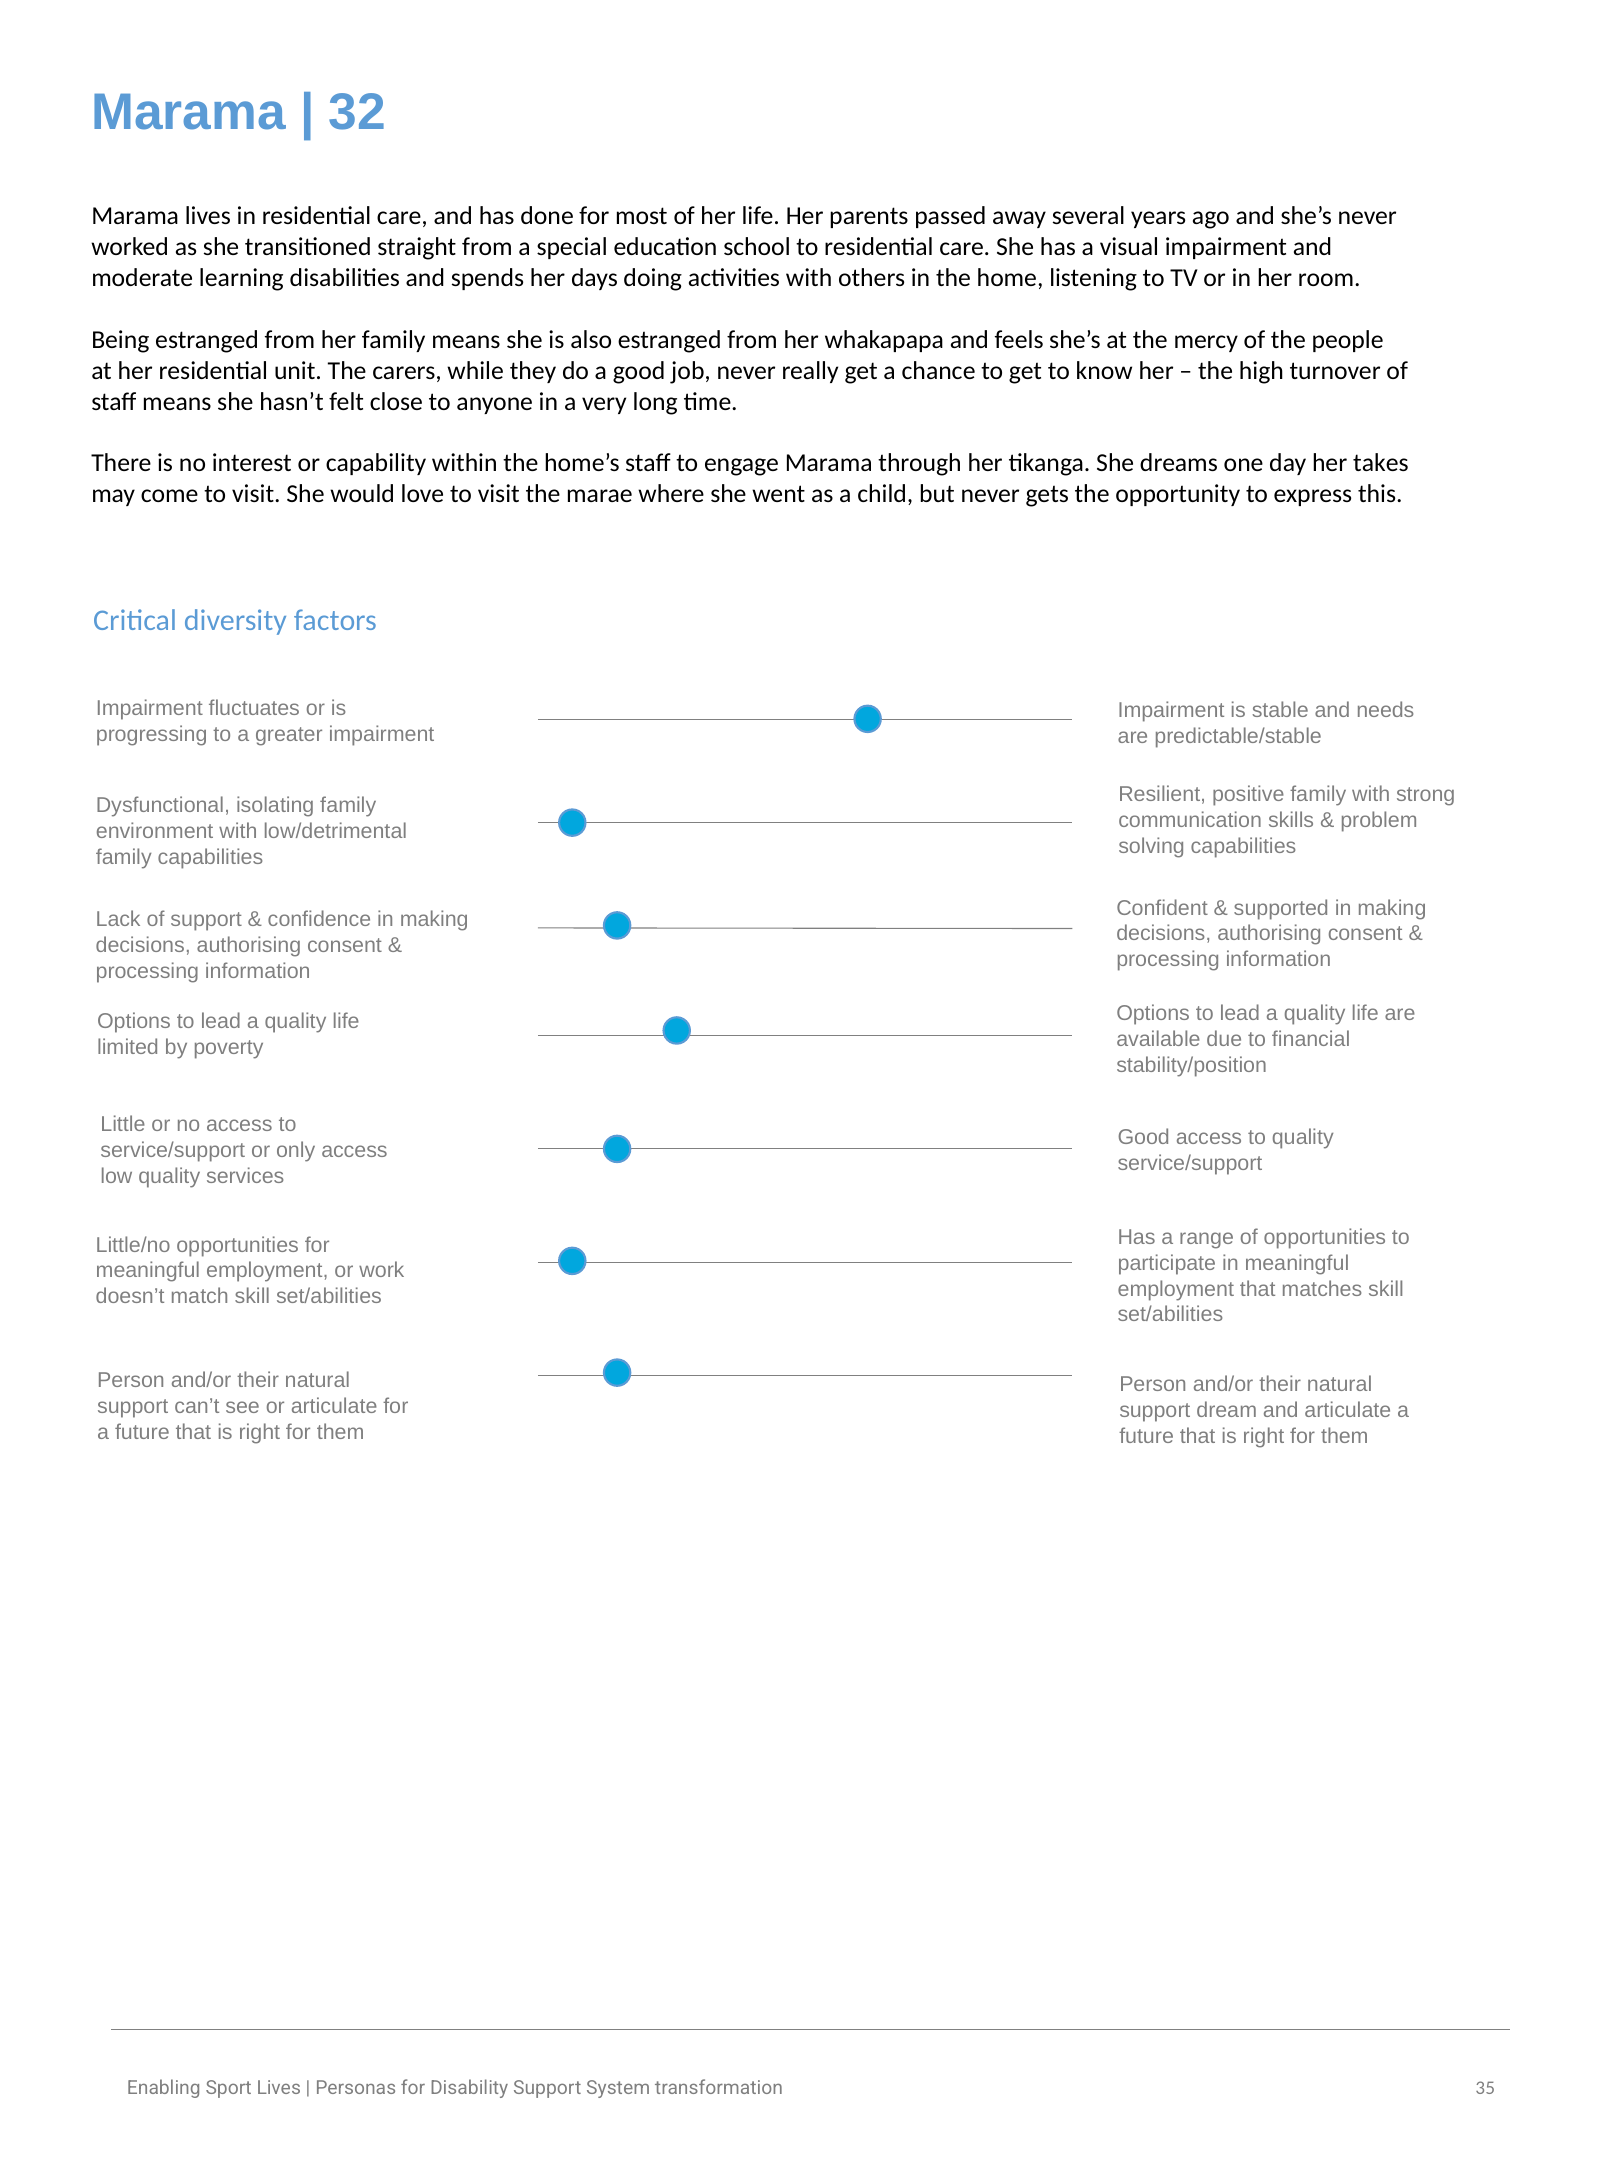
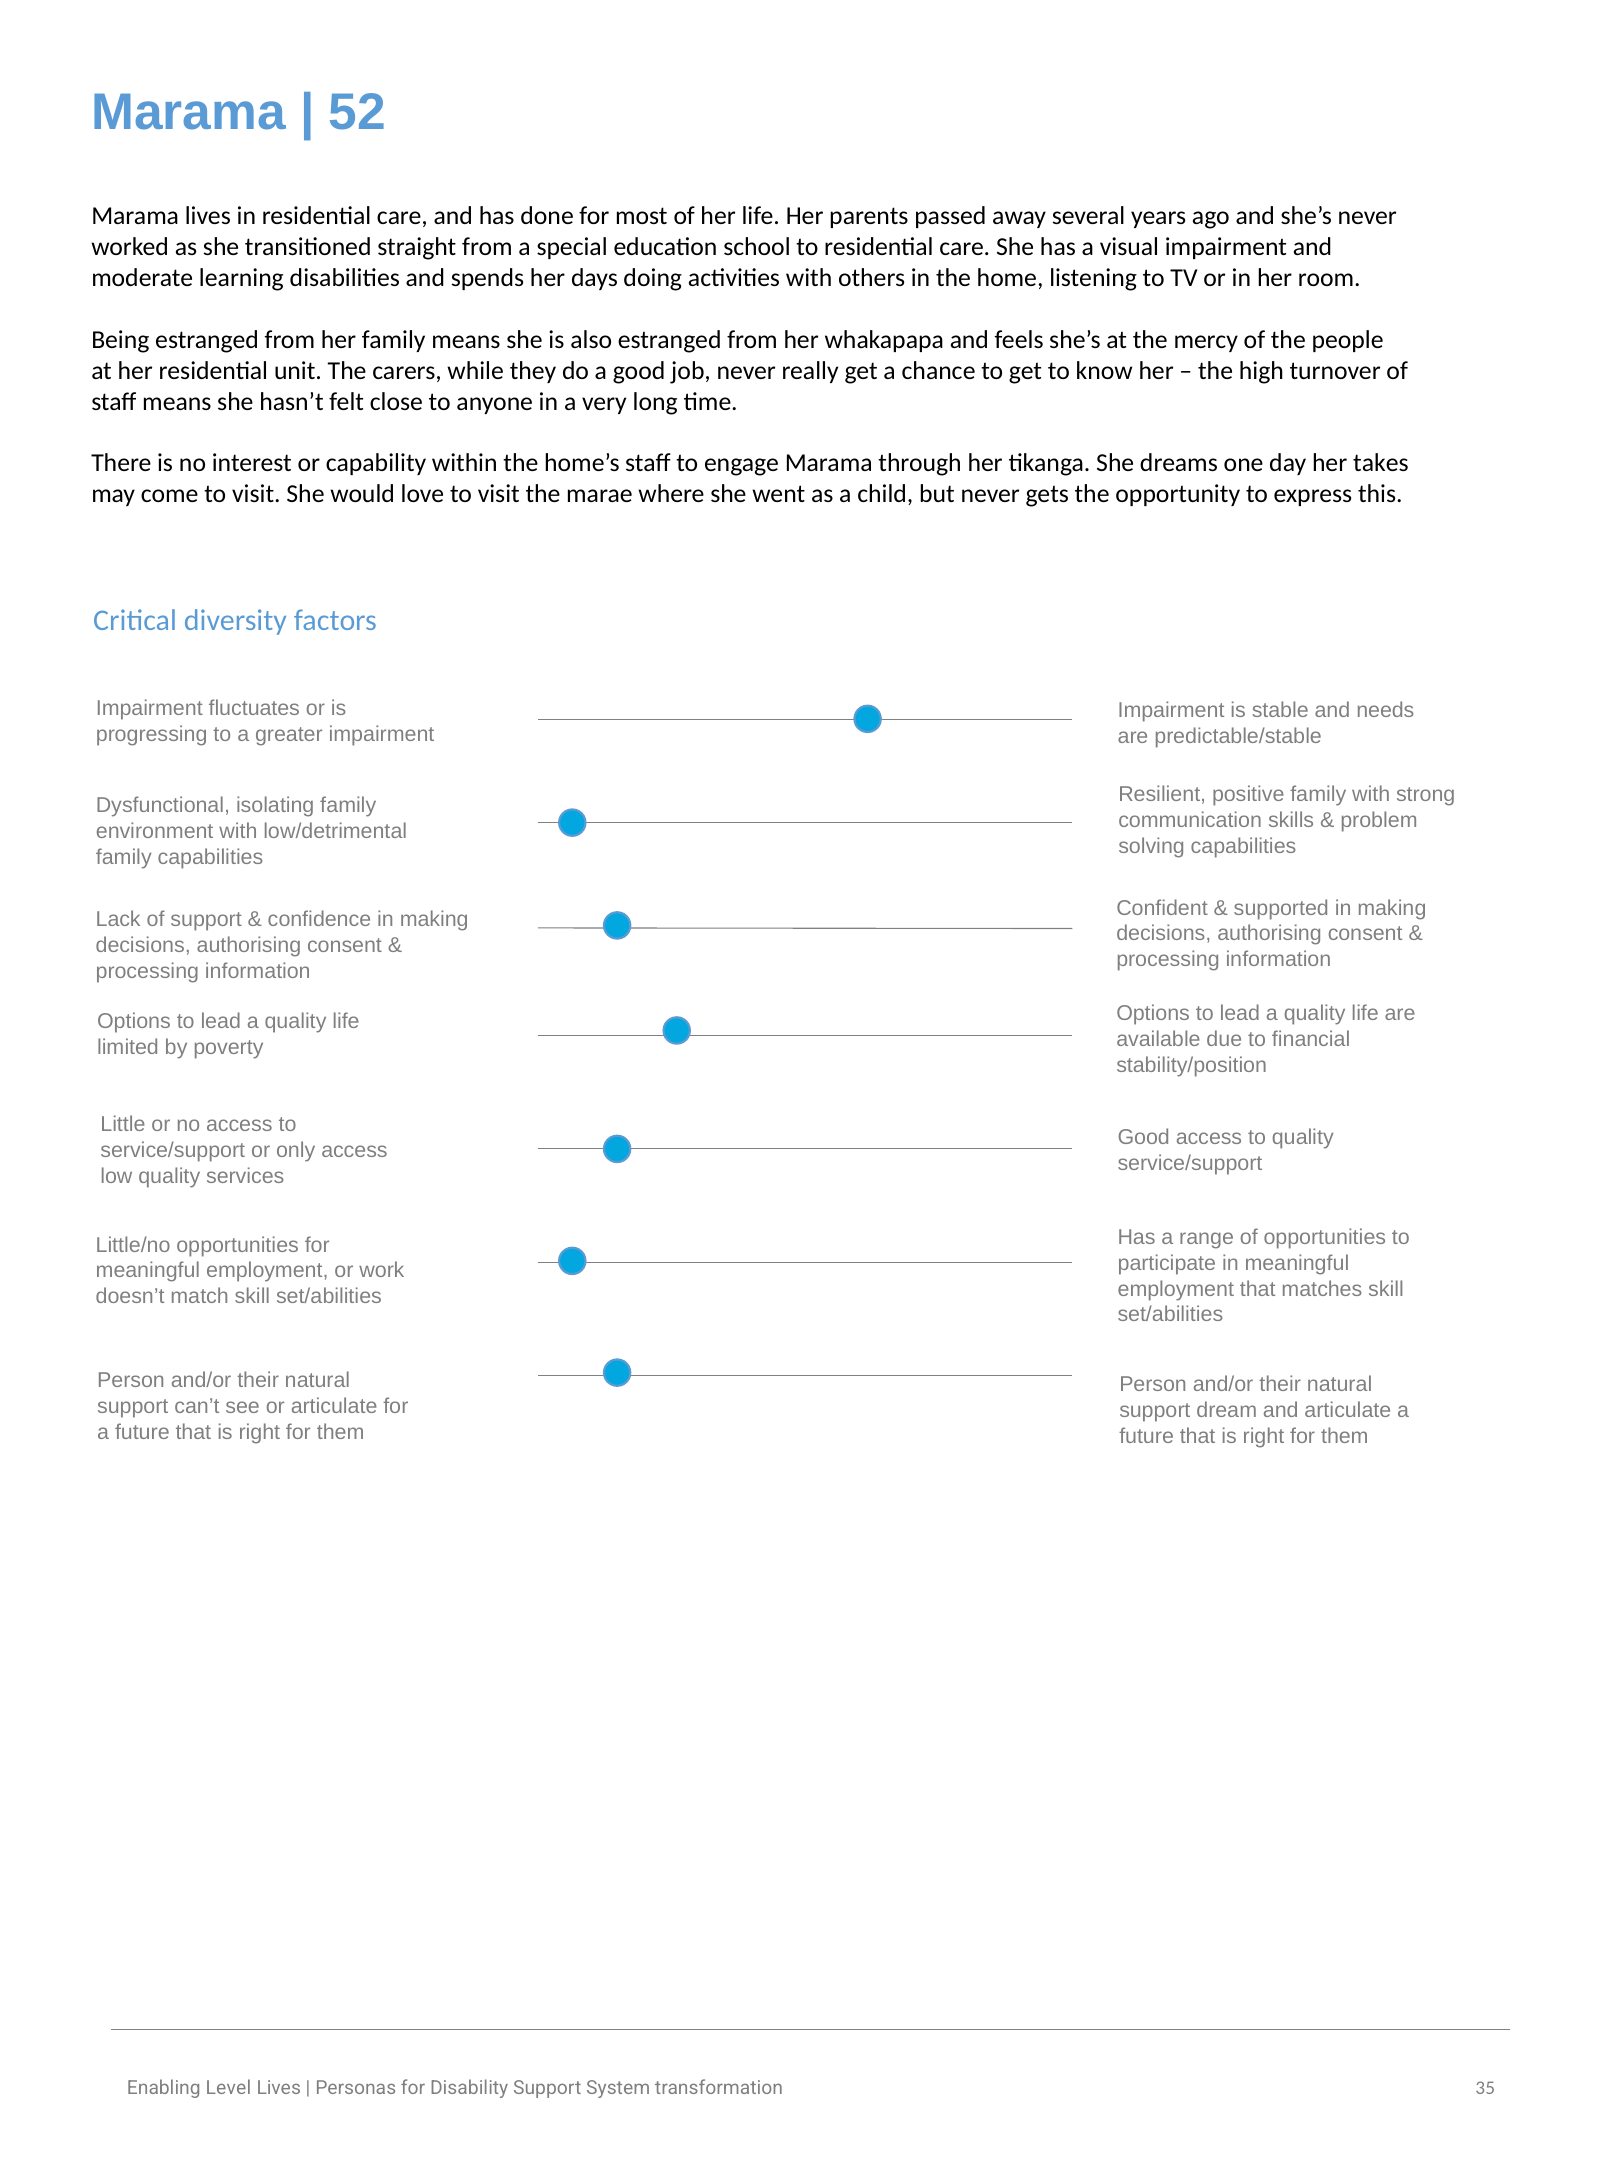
32: 32 -> 52 (357, 113)
Sport: Sport -> Level (229, 2088)
